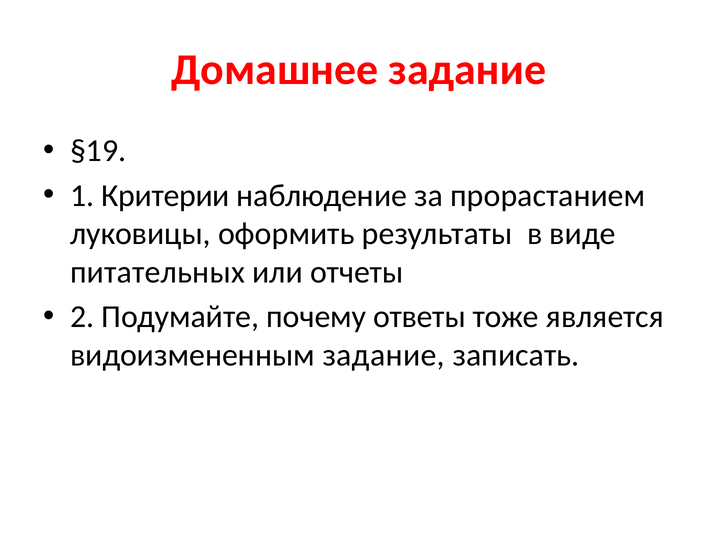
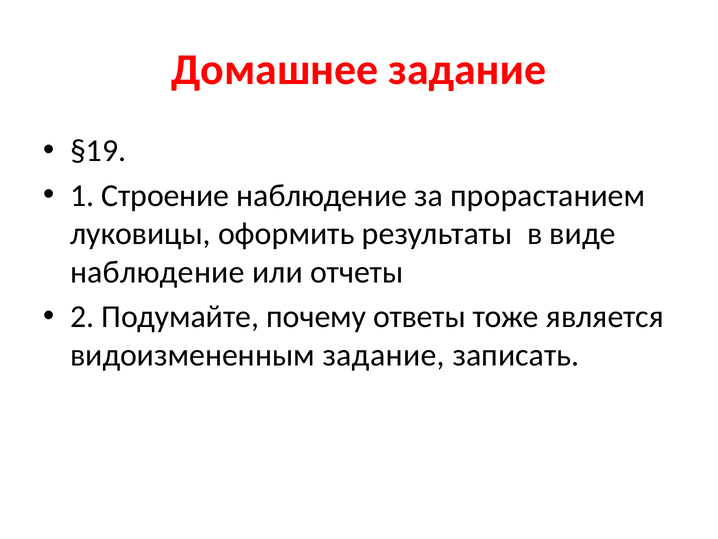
Критерии: Критерии -> Строение (165, 195)
питательных: питательных -> наблюдение (157, 272)
